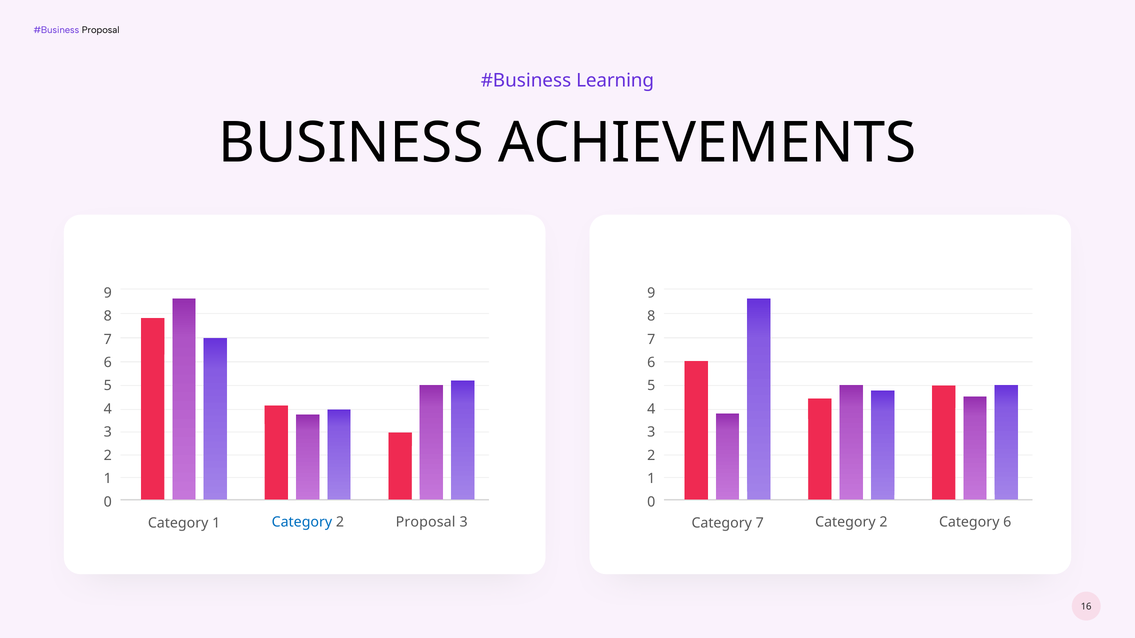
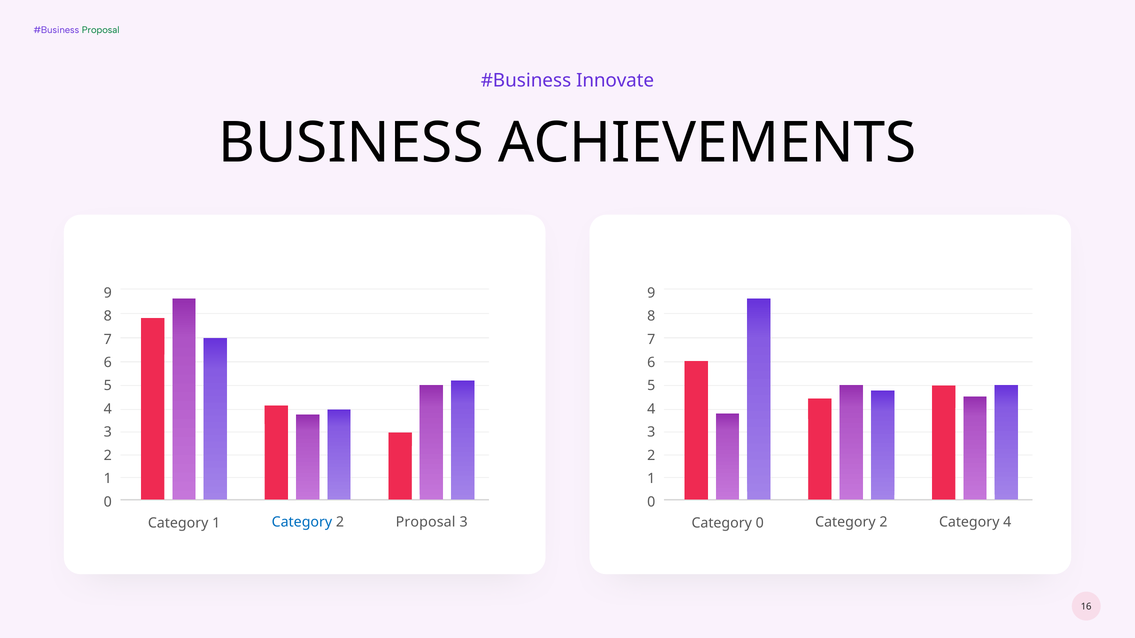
Proposal colour: black -> green (101, 30)
Learning: Learning -> Innovate (615, 81)
Category 7: 7 -> 0 (760, 523)
Category 6: 6 -> 4 (1007, 523)
